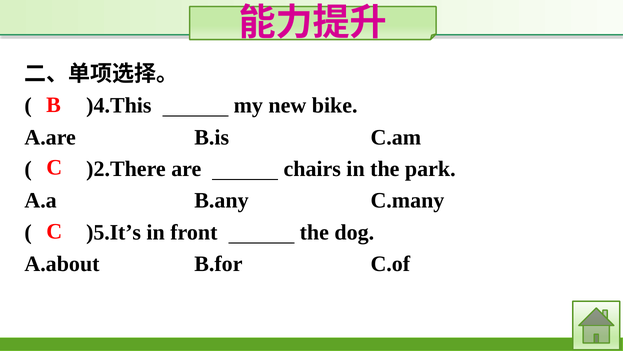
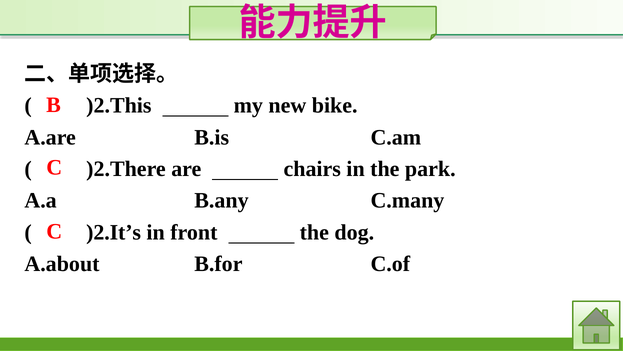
)4.This: )4.This -> )2.This (119, 105)
)5.It’s: )5.It’s -> )2.It’s (114, 232)
